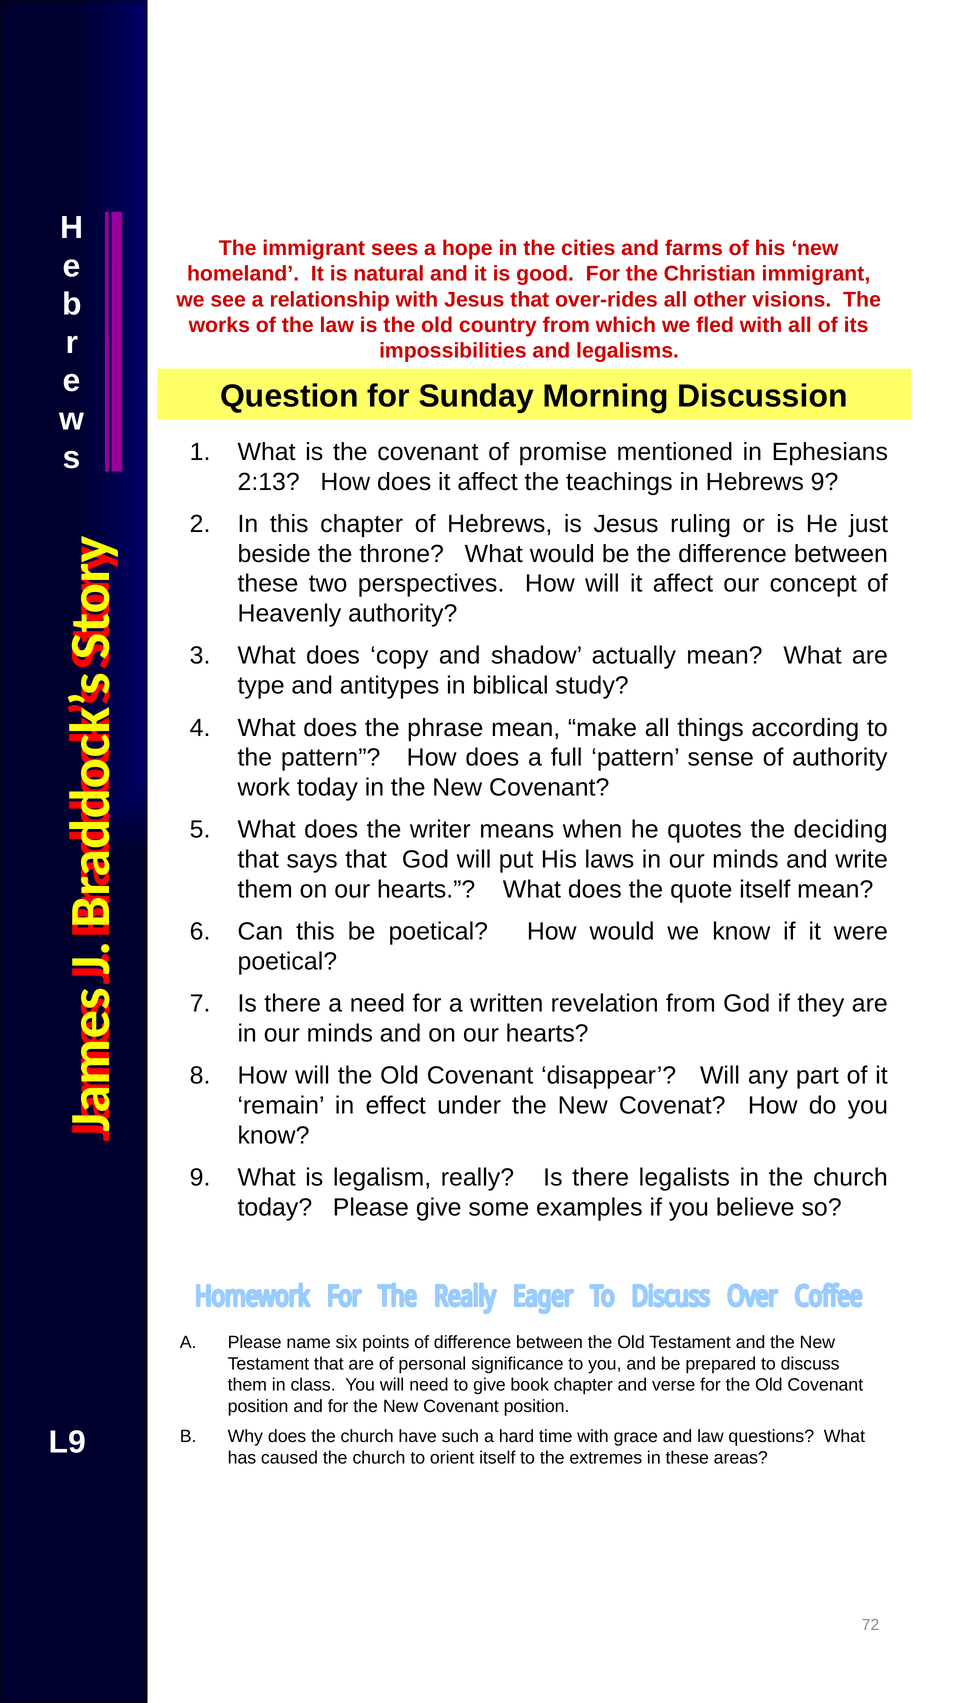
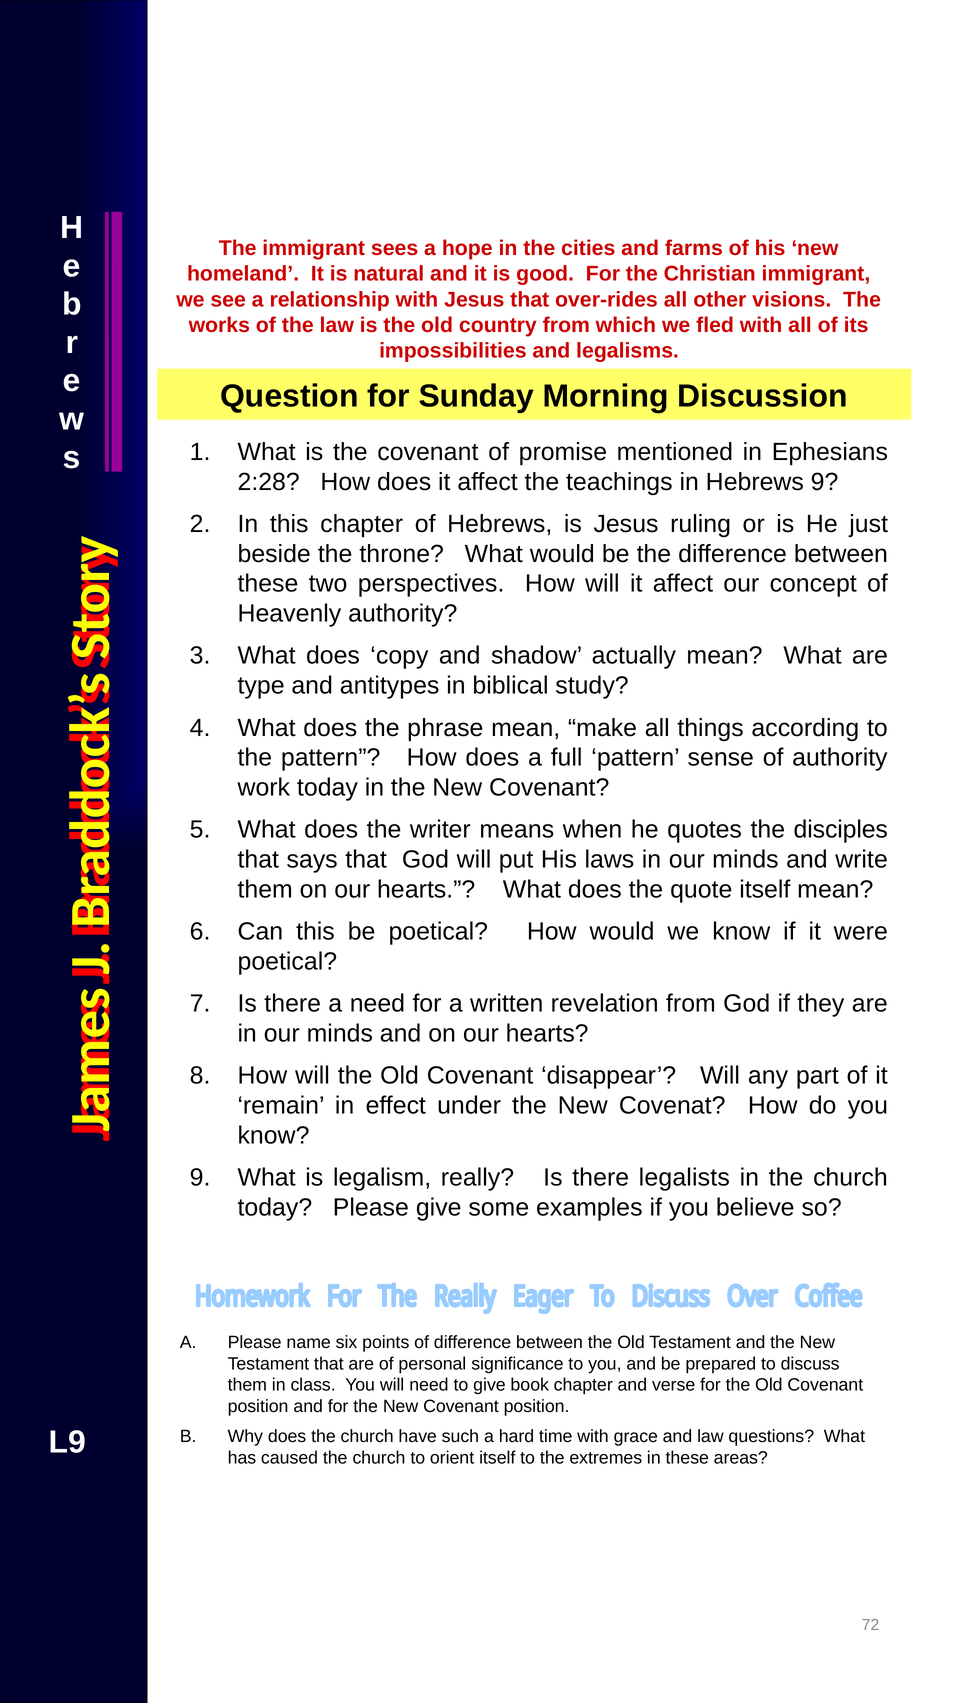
2:13: 2:13 -> 2:28 (269, 482)
deciding: deciding -> disciples (841, 830)
